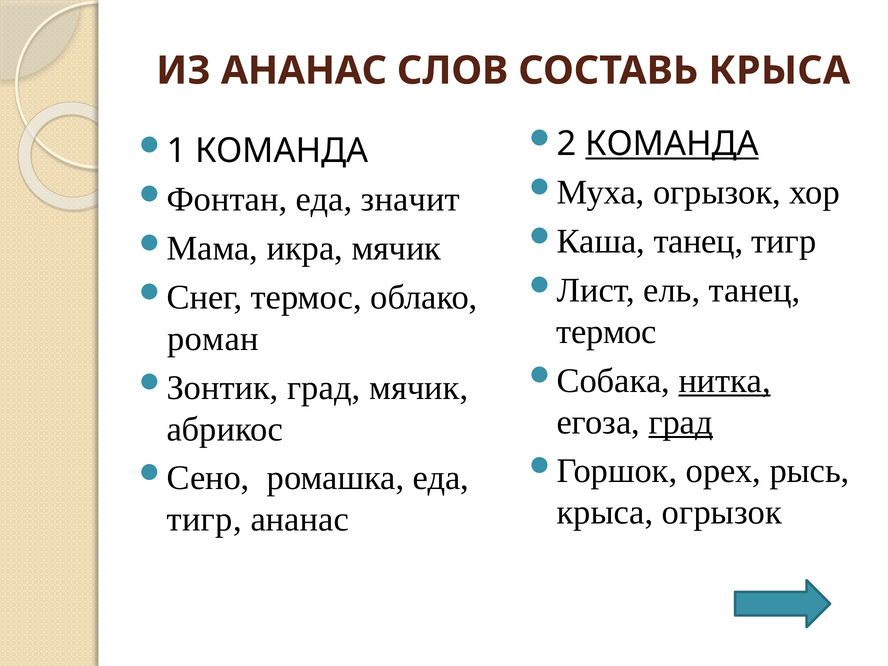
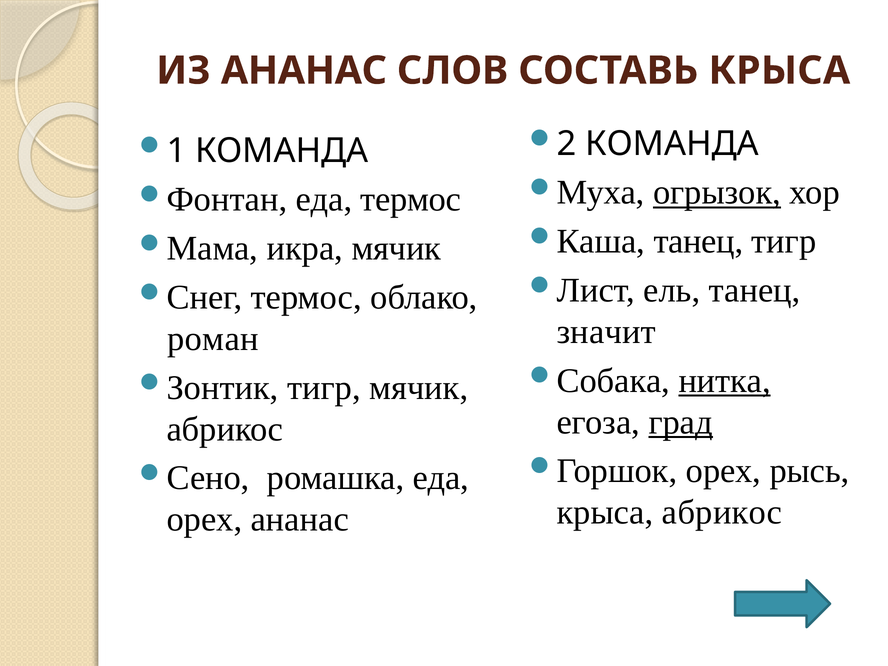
КОМАНДА underline: present -> none (672, 144)
огрызок underline: none -> present (717, 193)
еда значит: значит -> термос (411, 200)
термос: термос -> значит (606, 332)
град: град -> тигр (324, 388)
крыса огрызок: огрызок -> абрикос (722, 512)
тигр: тигр -> орех (204, 519)
